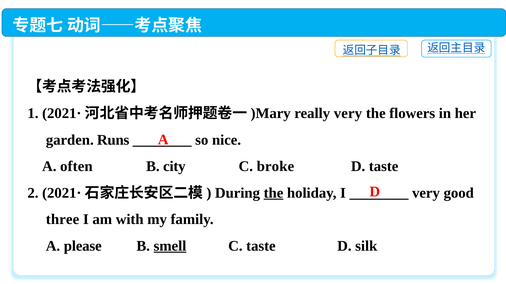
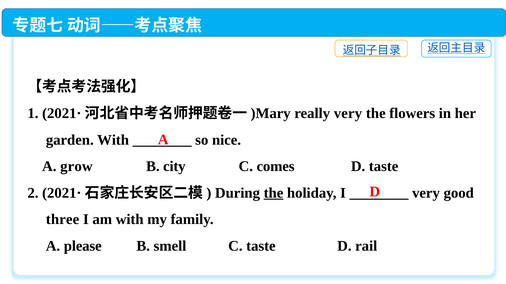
garden Runs: Runs -> With (113, 140)
often: often -> grow (76, 167)
broke: broke -> comes (276, 167)
smell underline: present -> none (170, 246)
silk: silk -> rail (366, 246)
